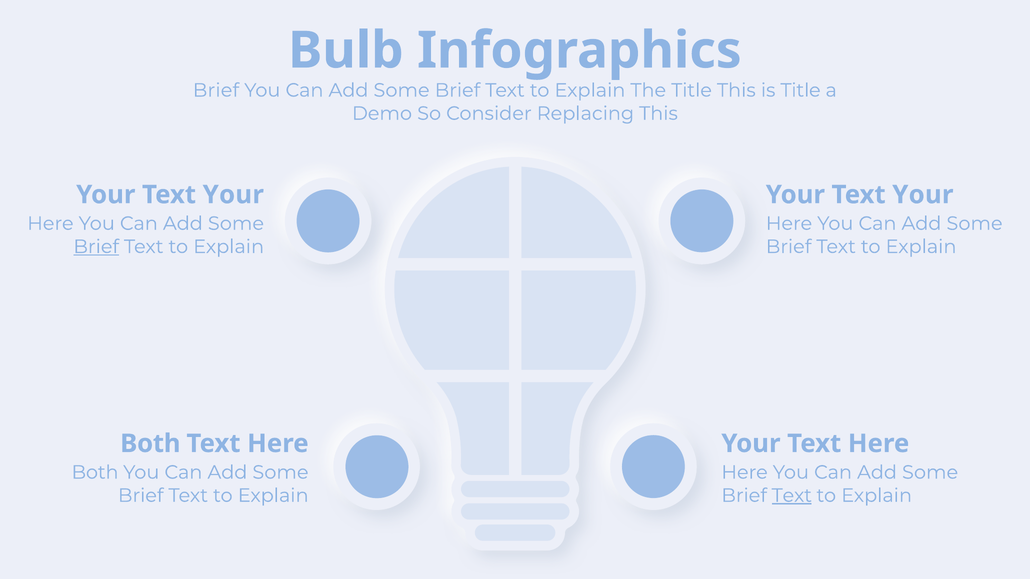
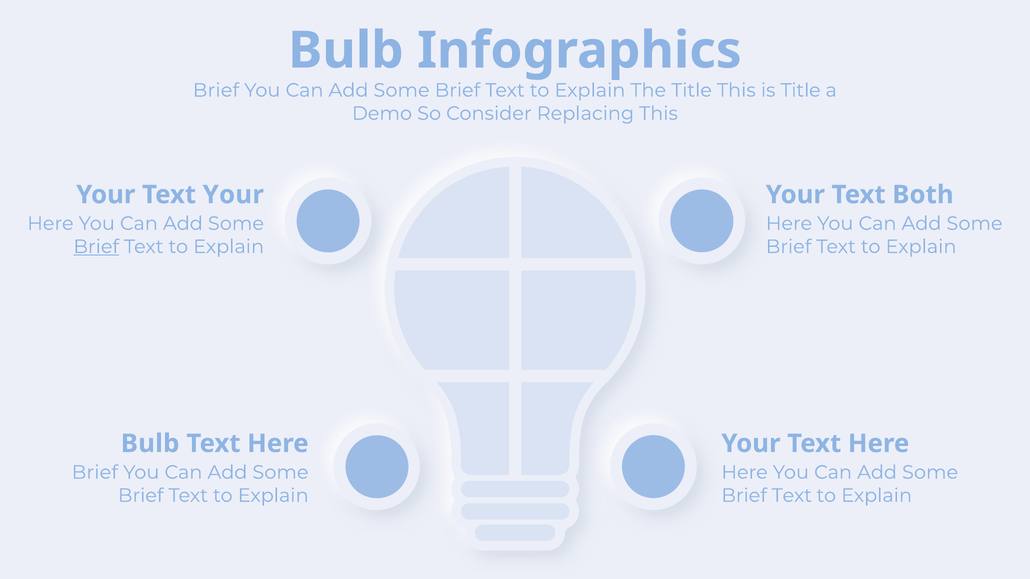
Your: Your -> Both (923, 195)
Both: Both -> Bulb (150, 444)
Both: Both -> Brief (95, 473)
Text underline: present -> none (792, 496)
